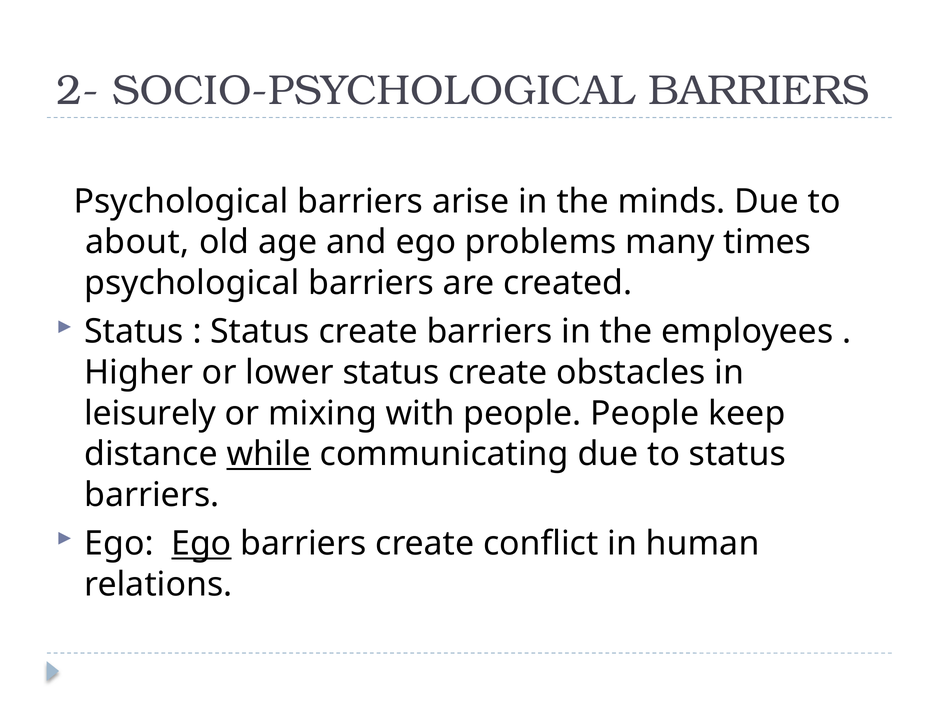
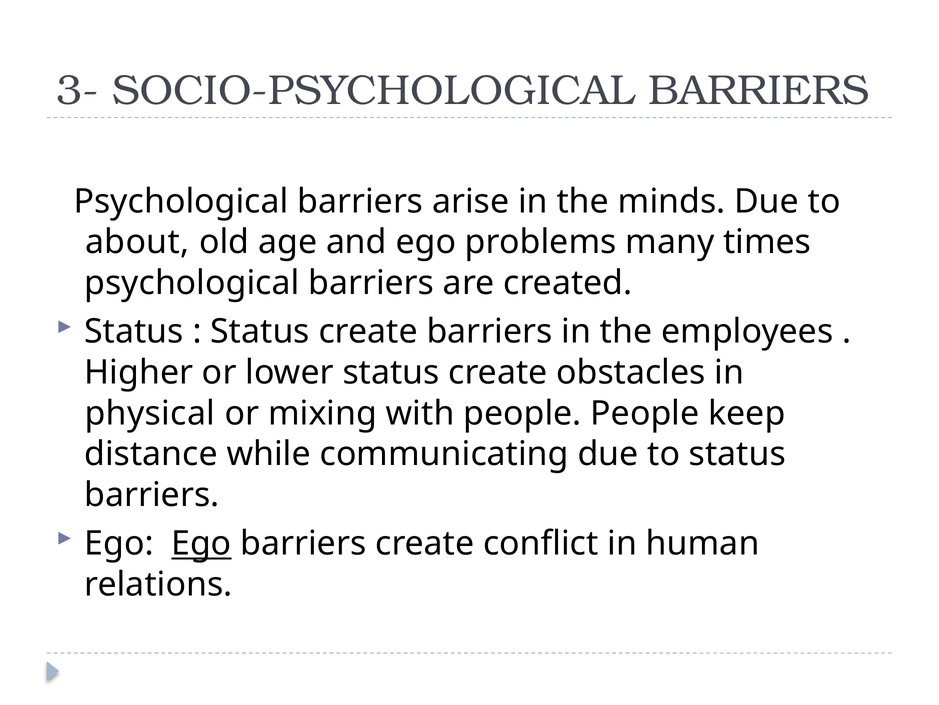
2-: 2- -> 3- (77, 91)
leisurely: leisurely -> physical (150, 413)
while underline: present -> none (269, 454)
